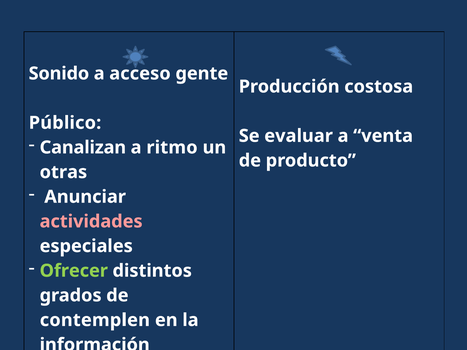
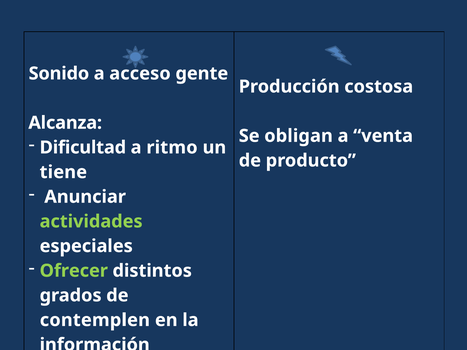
Público: Público -> Alcanza (65, 123)
evaluar: evaluar -> obligan (299, 136)
Canalizan: Canalizan -> Dificultad (83, 148)
otras: otras -> tiene (63, 172)
actividades colour: pink -> light green (91, 222)
